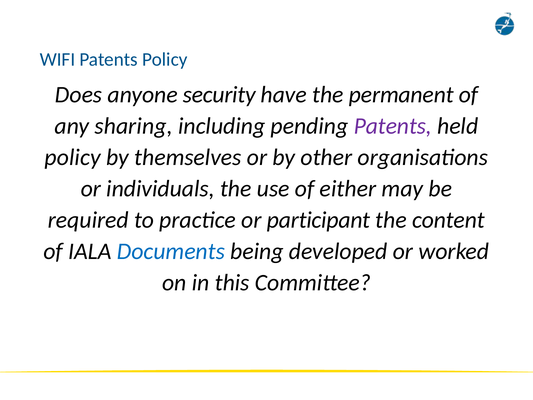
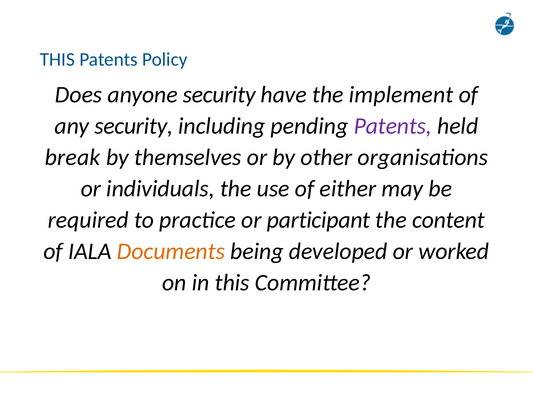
WIFI: WIFI -> THIS (57, 60)
permanent: permanent -> implement (401, 95)
any sharing: sharing -> security (134, 126)
policy: policy -> break (73, 157)
Documents colour: blue -> orange (171, 251)
